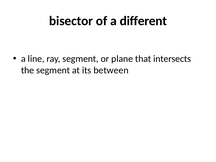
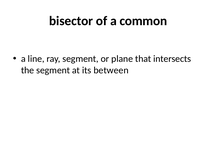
different: different -> common (143, 21)
